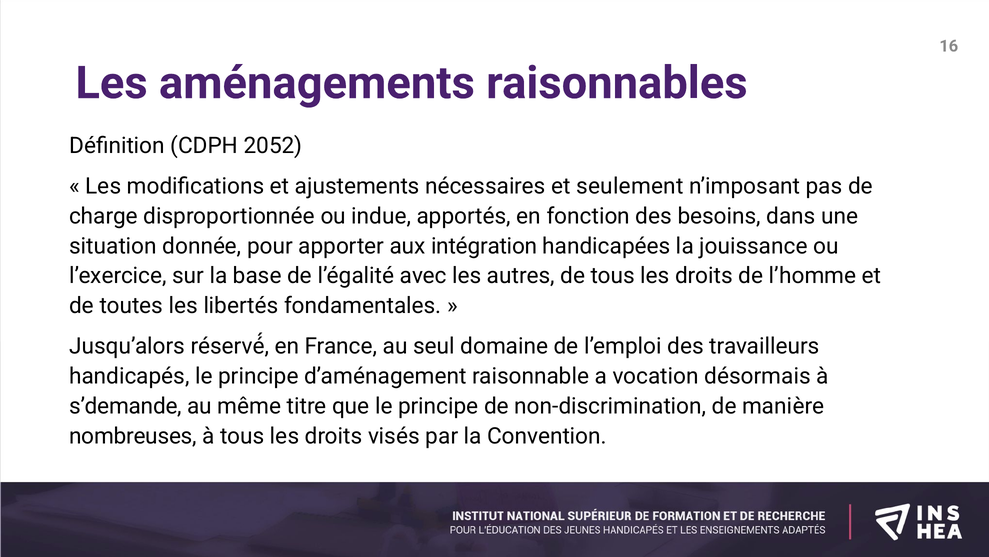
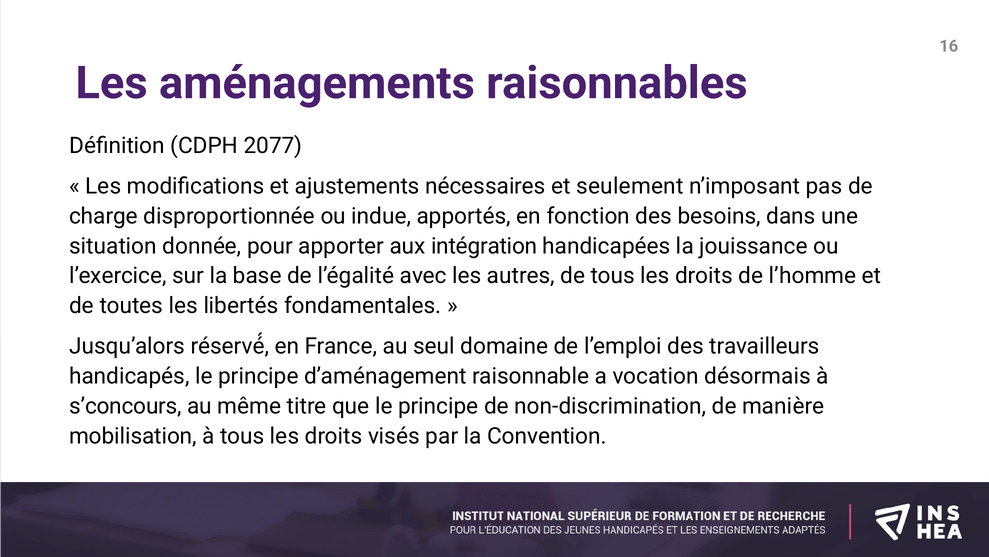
2052: 2052 -> 2077 (273, 146)
s’demande: s’demande -> s’concours (125, 406)
nombreuses: nombreuses -> mobilisation (133, 435)
